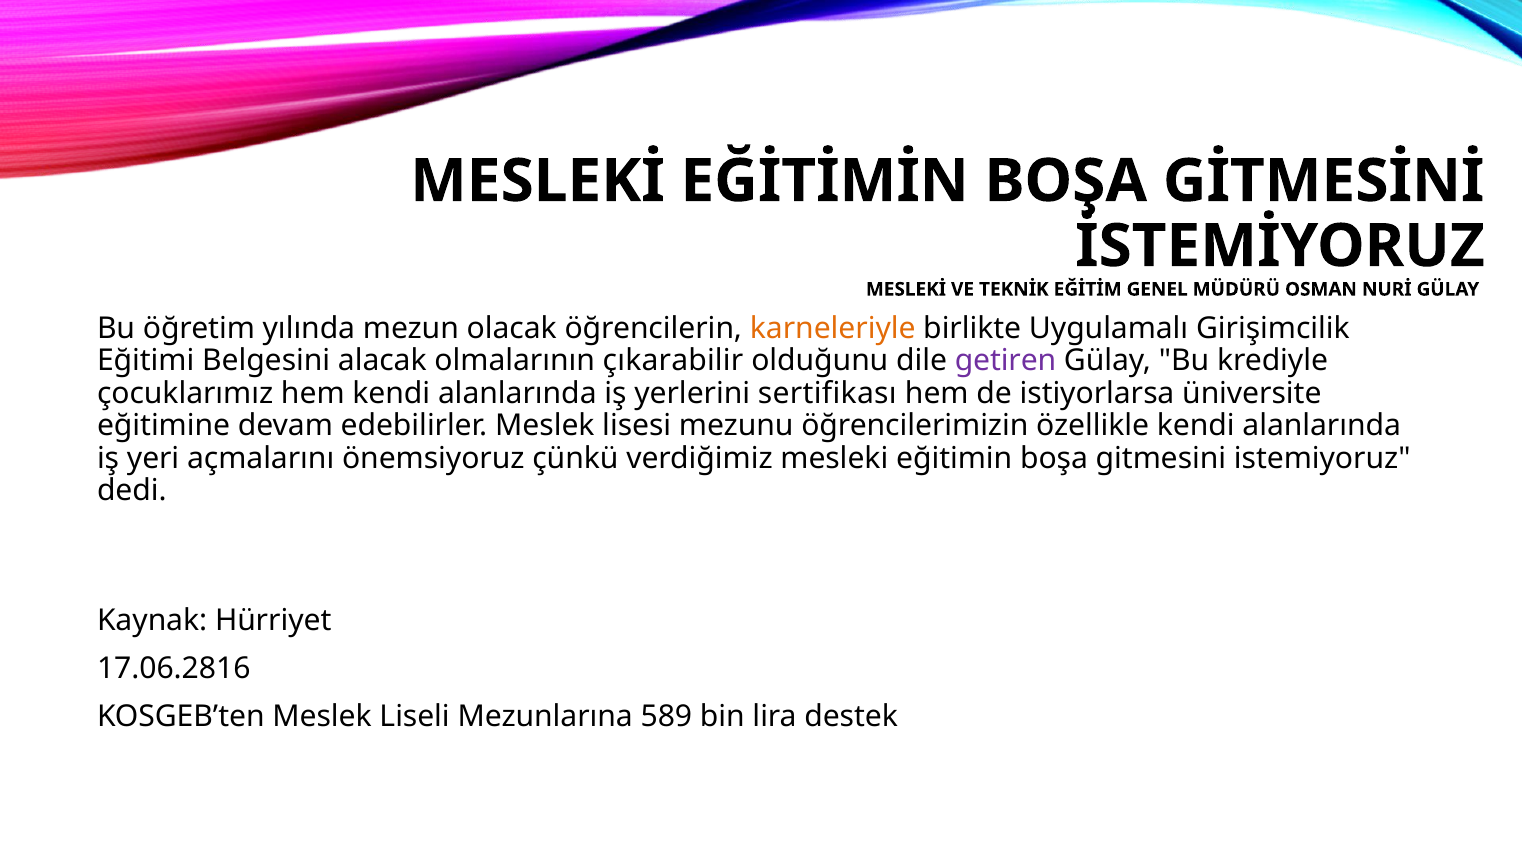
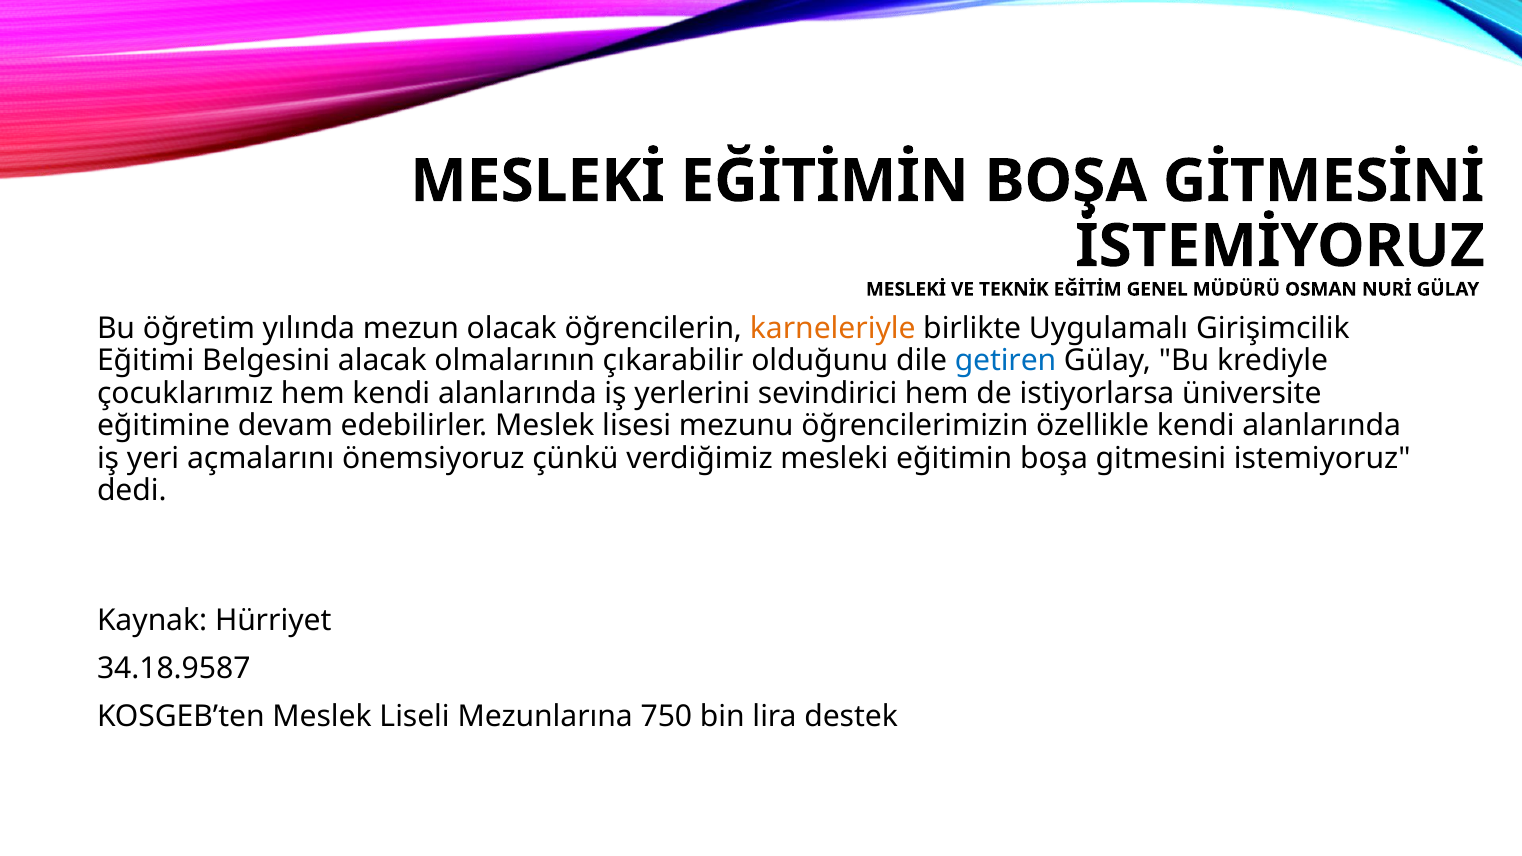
getiren colour: purple -> blue (1006, 361)
sertifikası: sertifikası -> sevindirici (828, 393)
17.06.2816: 17.06.2816 -> 34.18.9587 (174, 669)
589: 589 -> 750 (666, 717)
